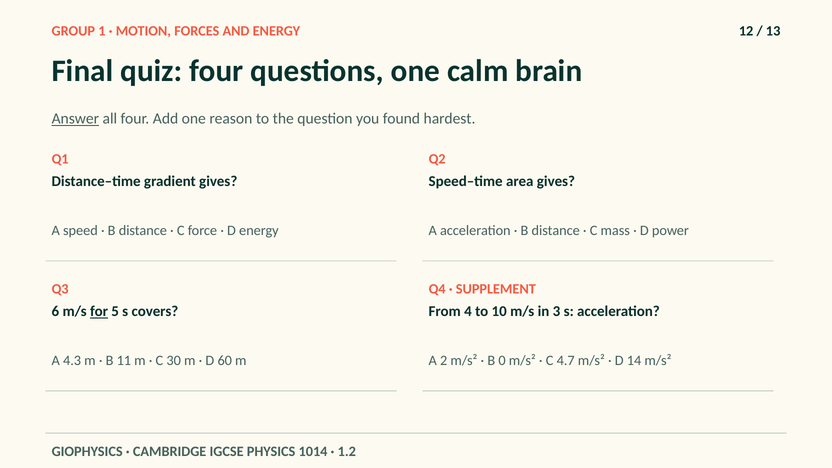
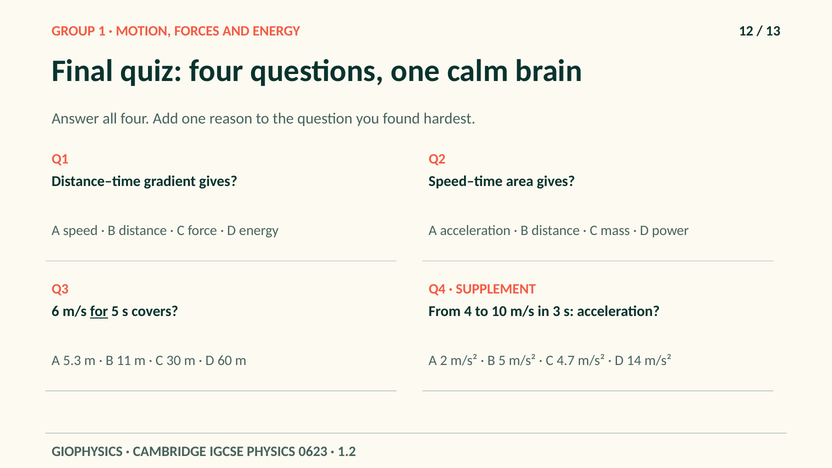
Answer underline: present -> none (75, 119)
4.3: 4.3 -> 5.3 (72, 360)
B 0: 0 -> 5 (502, 360)
1014: 1014 -> 0623 (313, 451)
